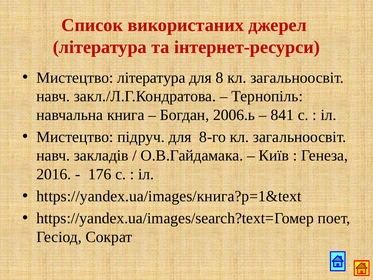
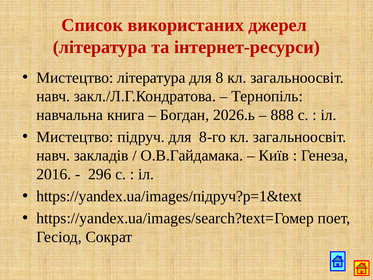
2006.ь: 2006.ь -> 2026.ь (234, 115)
841: 841 -> 888 (282, 115)
176: 176 -> 296 (100, 174)
https://yandex.ua/images/книга?p=1&text: https://yandex.ua/images/книга?p=1&text -> https://yandex.ua/images/підруч?p=1&text (169, 196)
